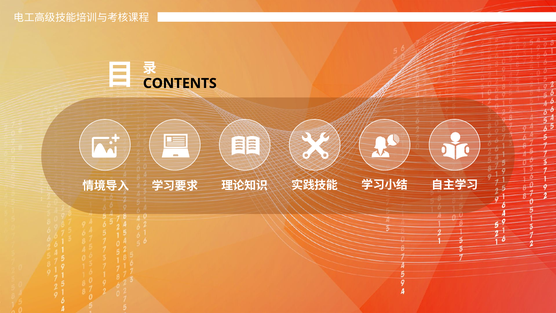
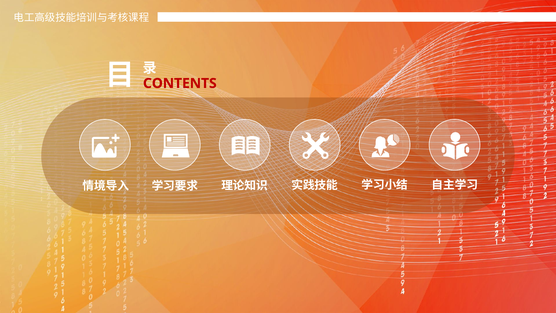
CONTENTS colour: black -> red (180, 83)
